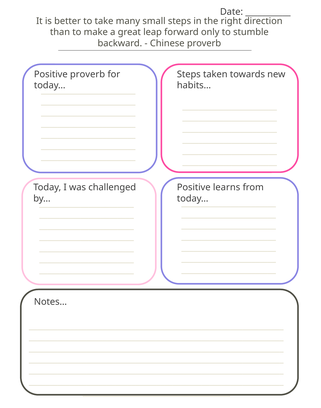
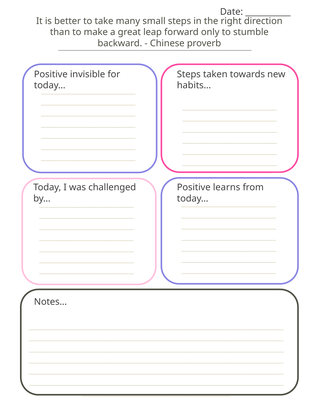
Positive proverb: proverb -> invisible (88, 74)
